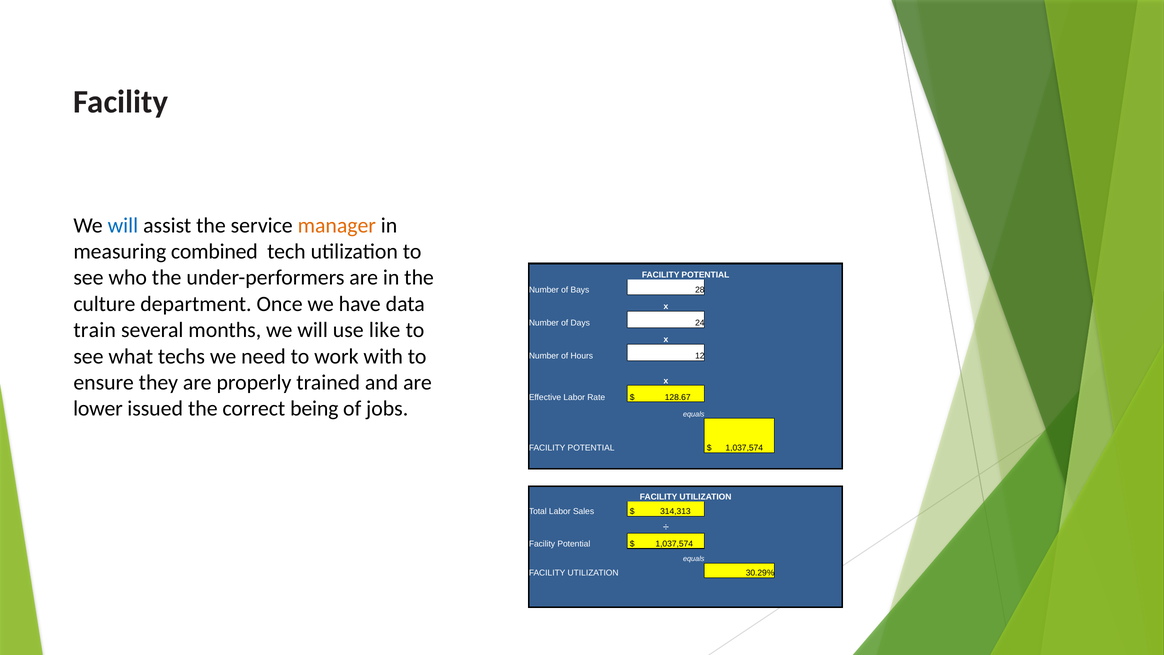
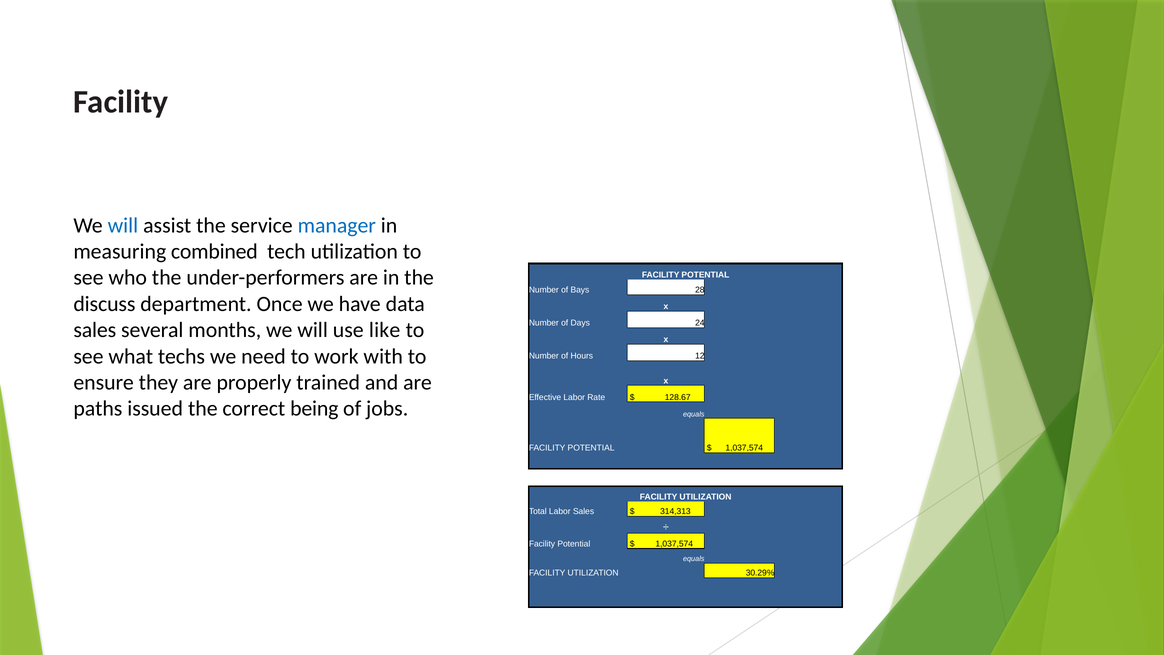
manager colour: orange -> blue (337, 225)
culture: culture -> discuss (104, 304)
train: train -> sales (95, 330)
lower: lower -> paths (98, 409)
